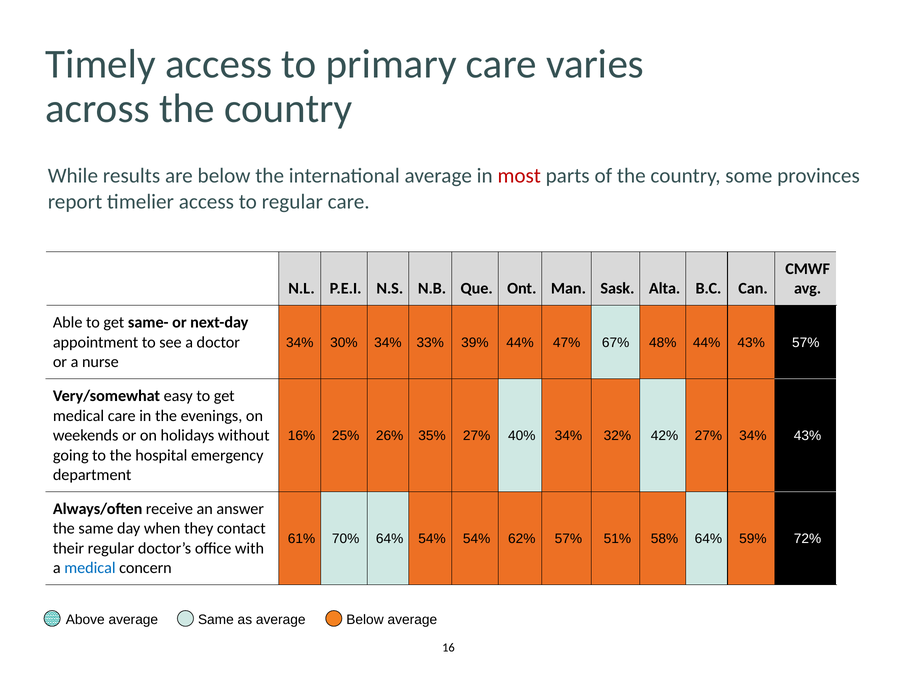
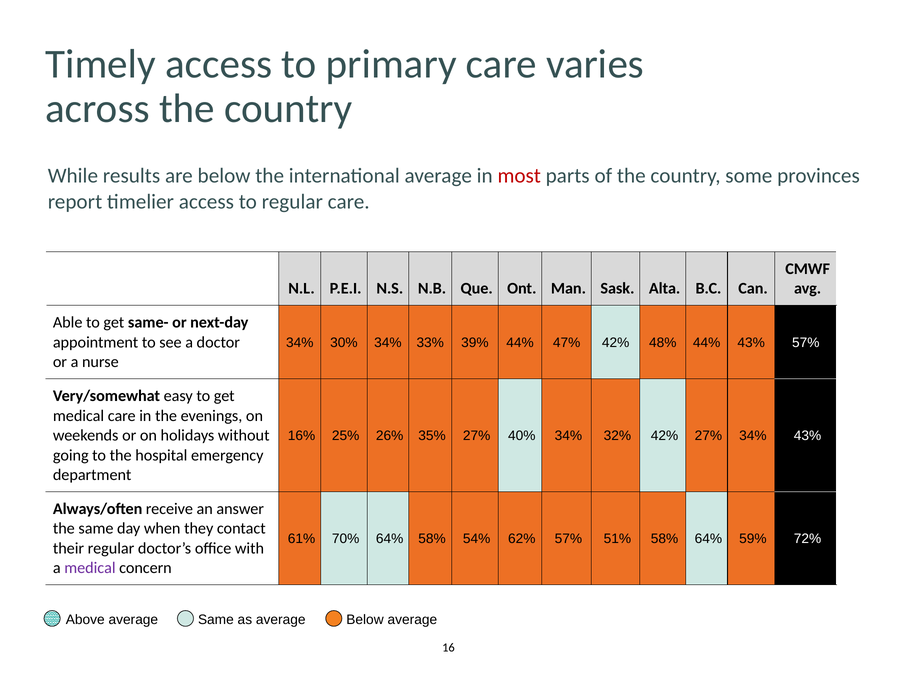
47% 67%: 67% -> 42% (616, 343)
64% 54%: 54% -> 58% (432, 538)
medical colour: blue -> purple (90, 568)
